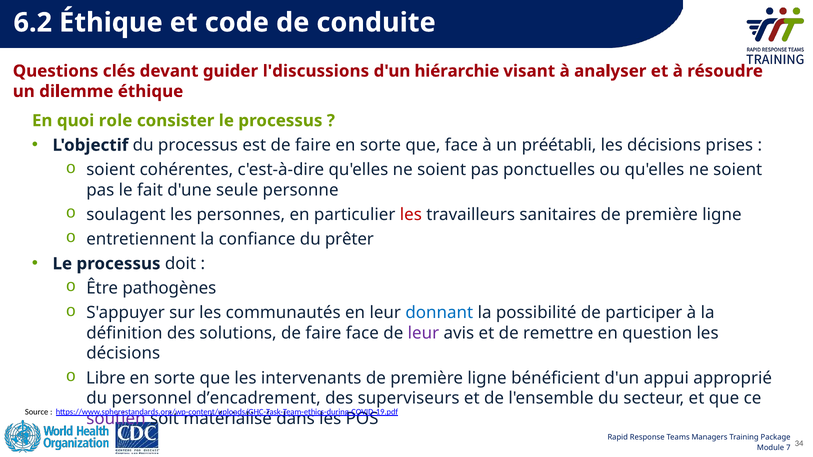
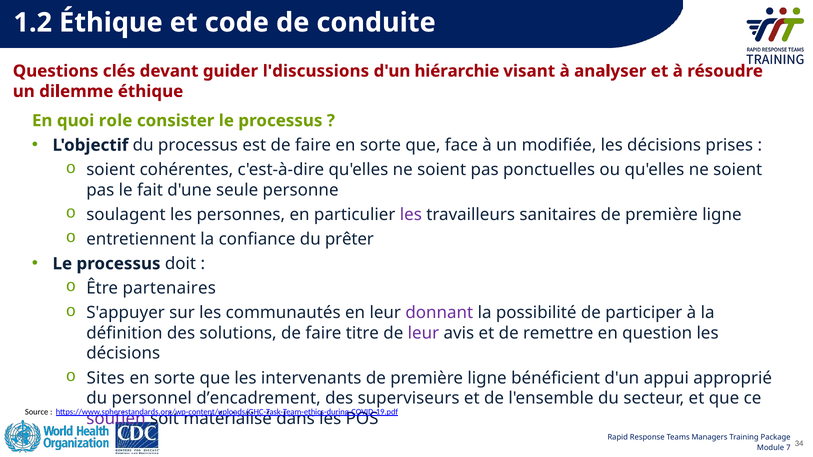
6.2: 6.2 -> 1.2 (33, 23)
préétabli: préétabli -> modifiée (559, 145)
les colour: red -> purple (411, 215)
pathogènes: pathogènes -> partenaires (169, 288)
donnant colour: blue -> purple (439, 313)
faire face: face -> titre (362, 333)
Libre: Libre -> Sites (106, 378)
